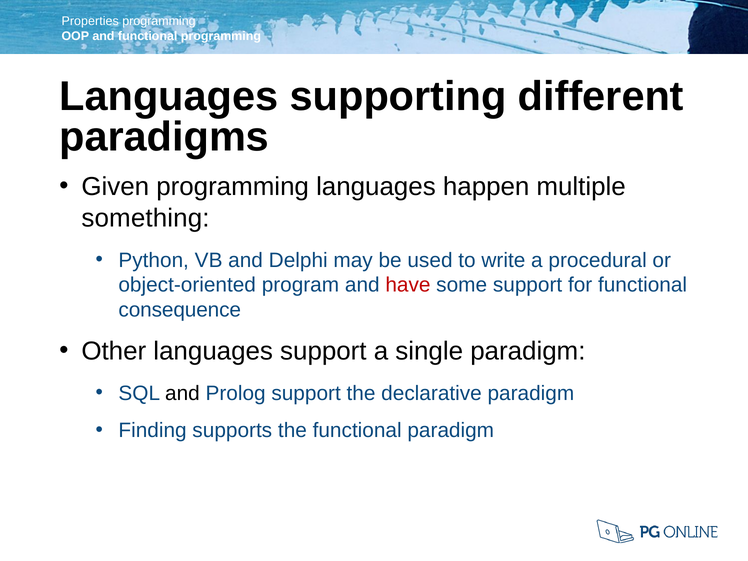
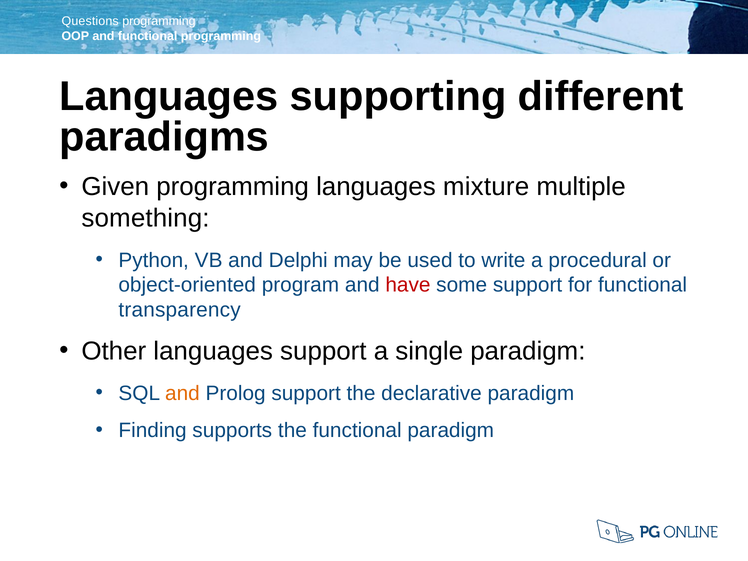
Properties: Properties -> Questions (90, 21)
happen: happen -> mixture (486, 187)
consequence: consequence -> transparency (180, 310)
and colour: black -> orange (182, 393)
